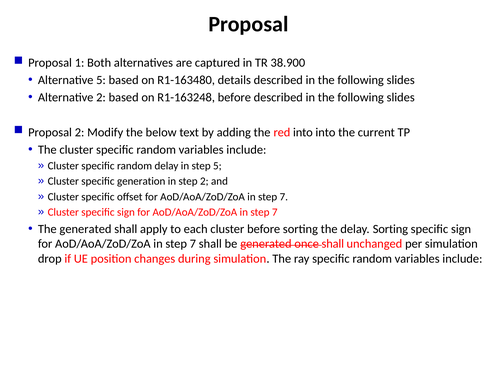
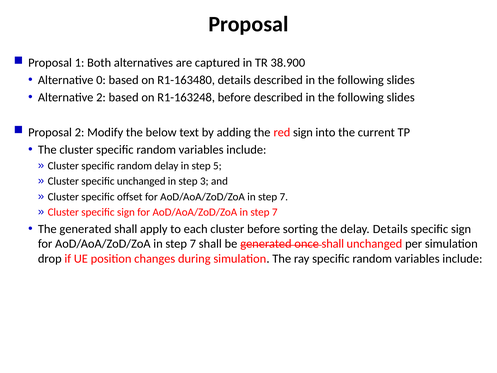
Alternative 5: 5 -> 0 (101, 80)
red into: into -> sign (303, 132)
specific generation: generation -> unchanged (141, 181)
step 2: 2 -> 3 (204, 181)
delay Sorting: Sorting -> Details (390, 229)
